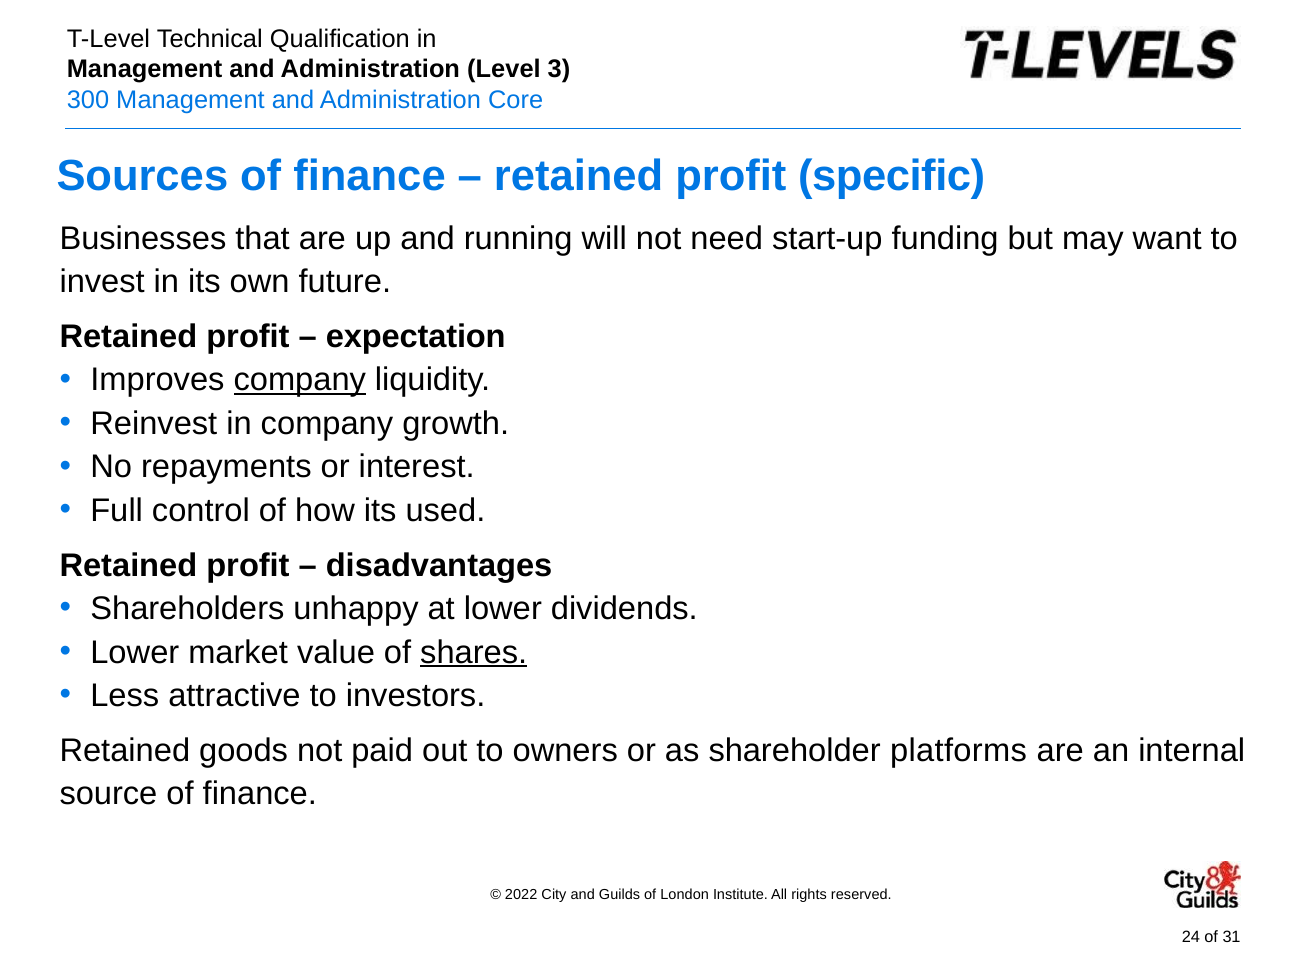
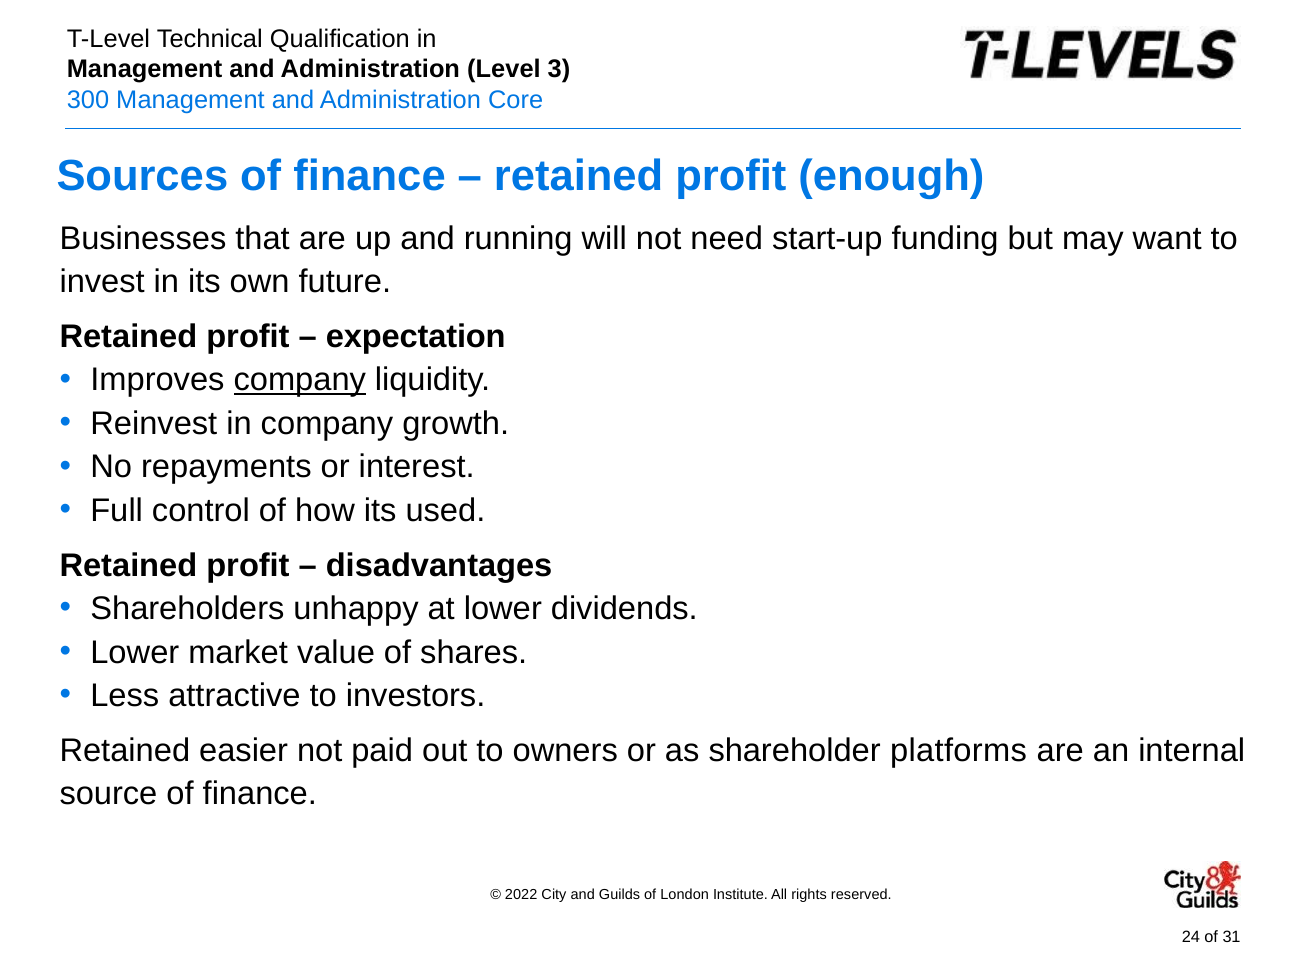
specific: specific -> enough (891, 176)
shares underline: present -> none (474, 652)
goods: goods -> easier (244, 750)
